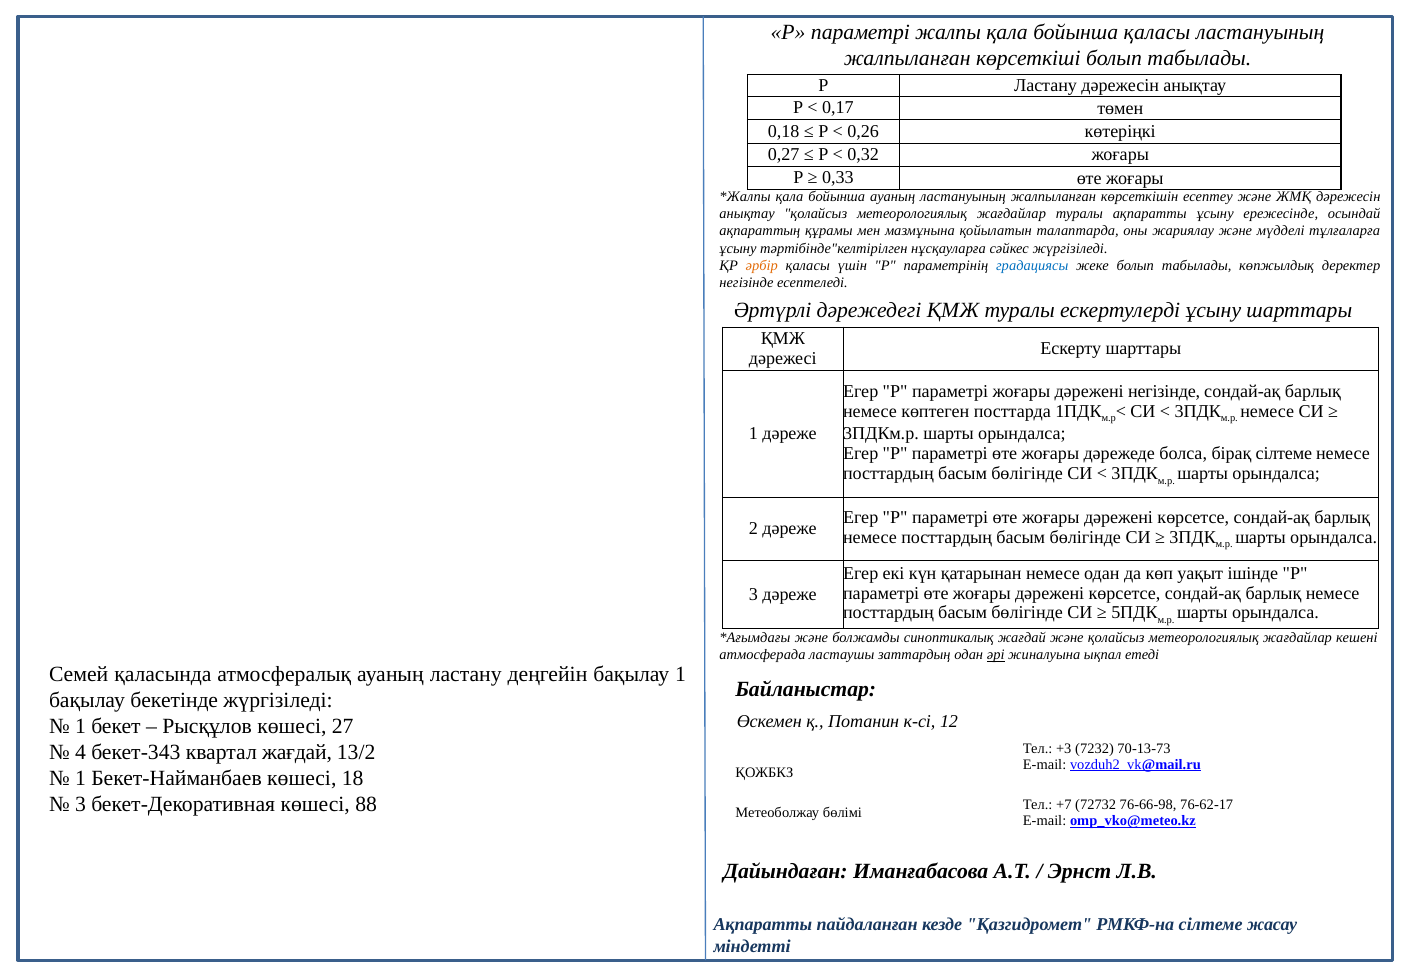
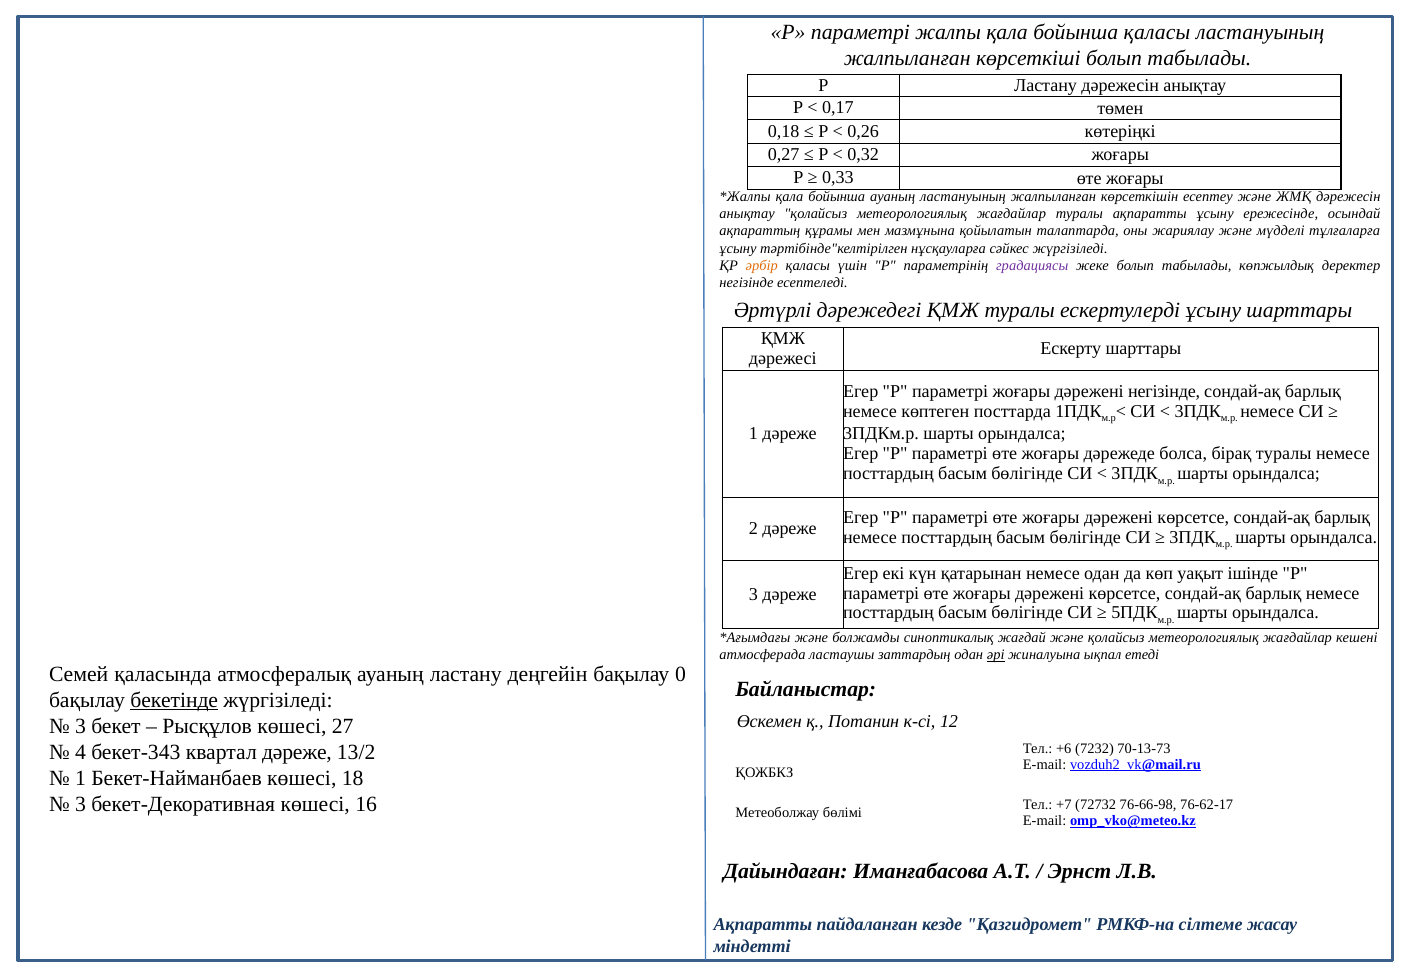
градациясы colour: blue -> purple (1032, 266)
бірақ сілтеме: сілтеме -> туралы (1284, 454)
бақылау 1: 1 -> 0 (681, 674)
бекетінде underline: none -> present (174, 700)
1: 1 -> 3 (81, 726)
+3: +3 -> +6 (1064, 748)
квартал жағдай: жағдай -> дәреже (297, 752)
88: 88 -> 16 (366, 805)
